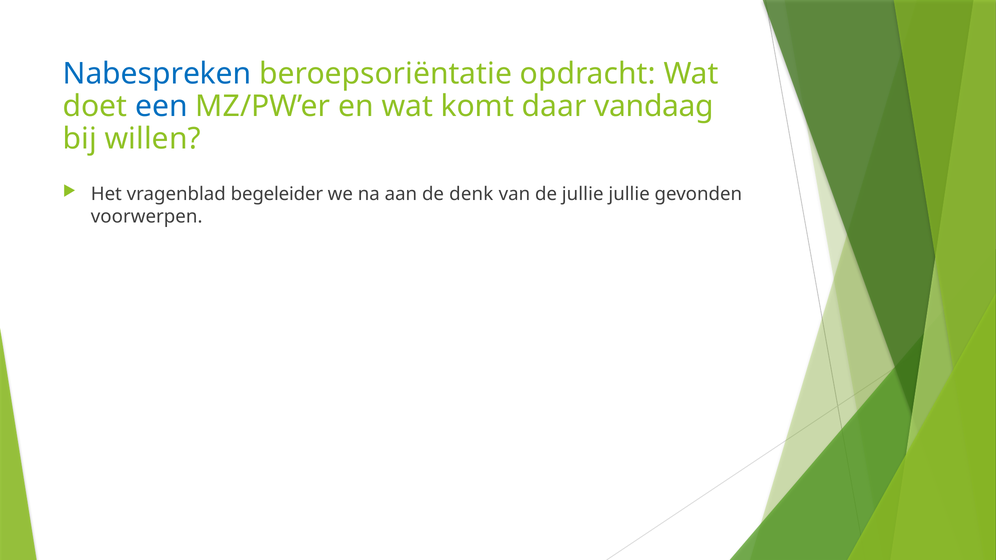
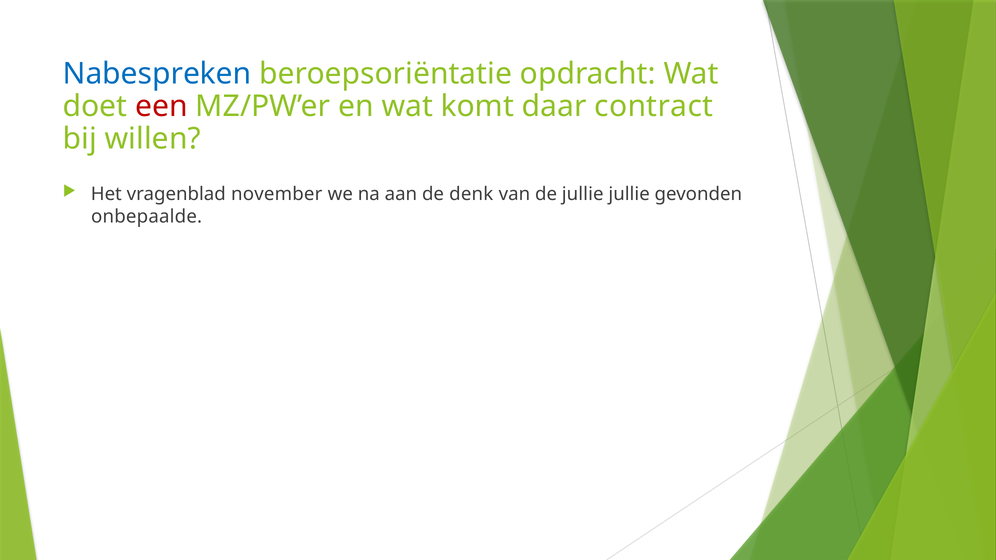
een colour: blue -> red (161, 106)
vandaag: vandaag -> contract (654, 106)
begeleider: begeleider -> november (277, 194)
voorwerpen: voorwerpen -> onbepaalde (147, 217)
